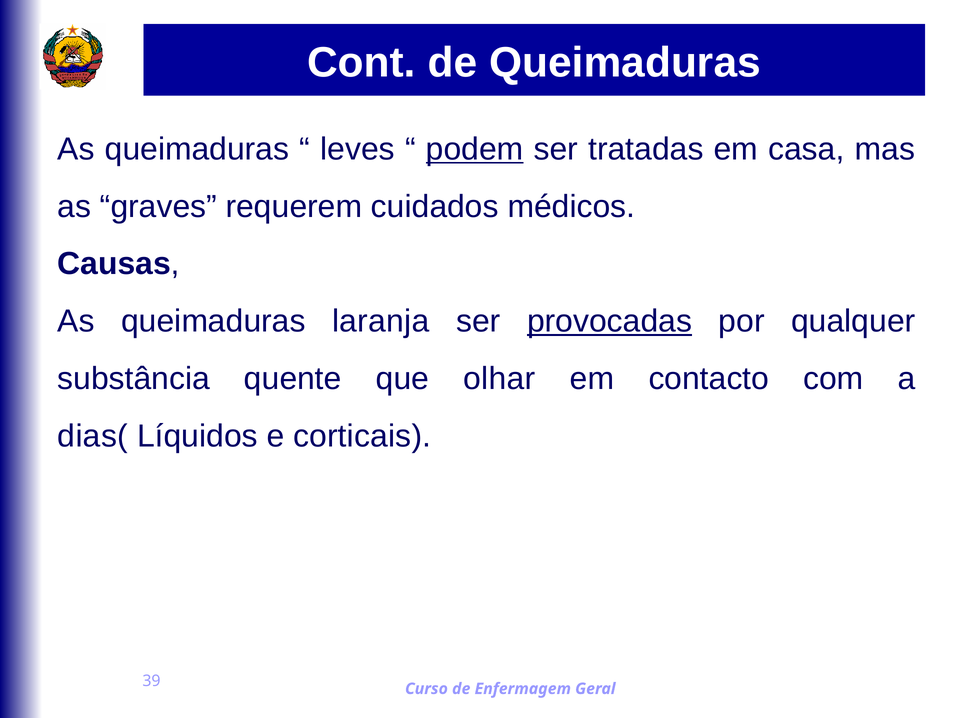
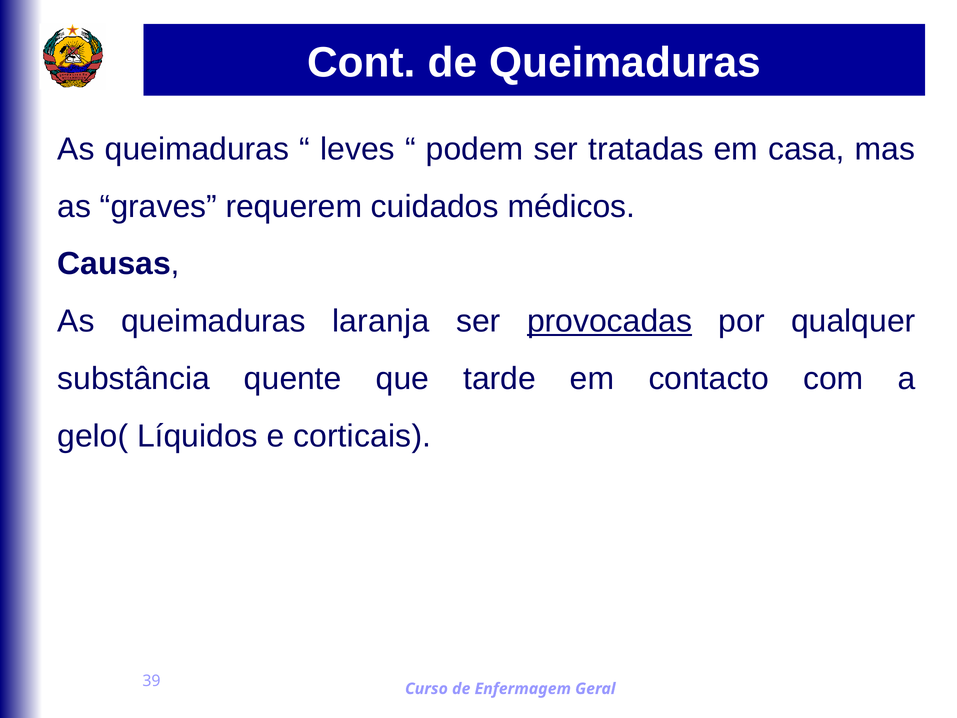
podem underline: present -> none (475, 149)
olhar: olhar -> tarde (499, 379)
dias(: dias( -> gelo( (93, 436)
